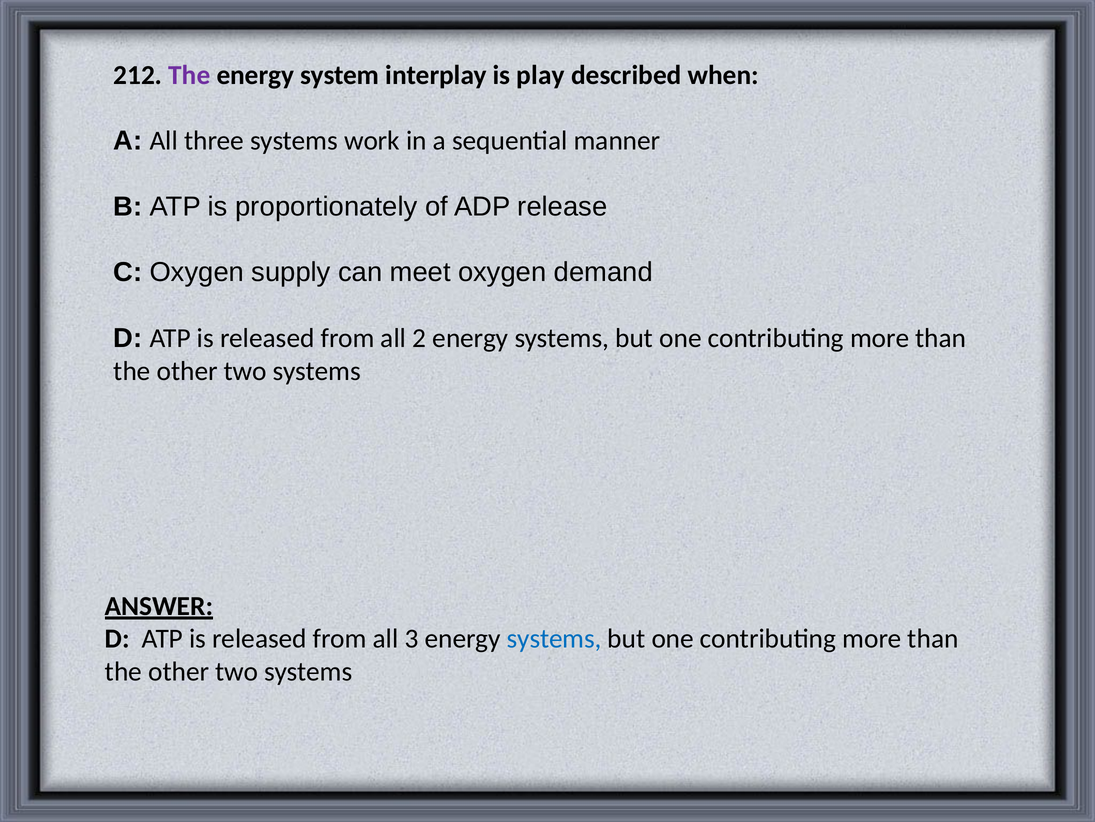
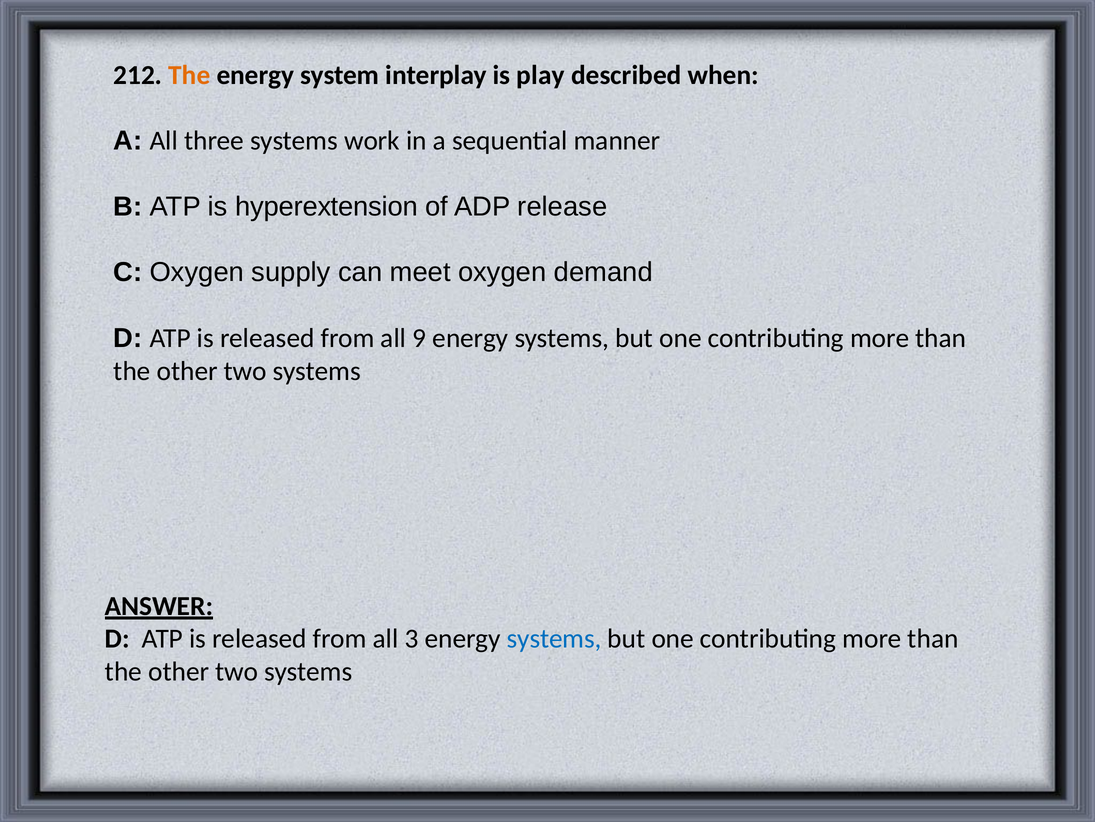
The colour: purple -> orange (189, 75)
proportionately: proportionately -> hyperextension (327, 206)
2: 2 -> 9 (419, 338)
